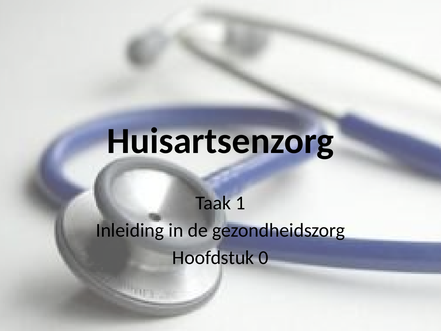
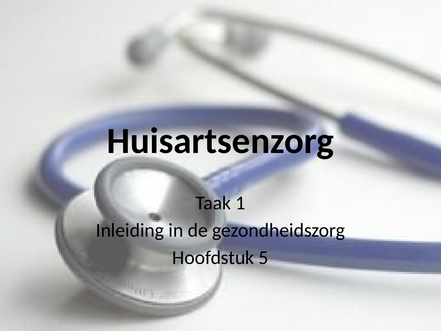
0: 0 -> 5 (264, 258)
